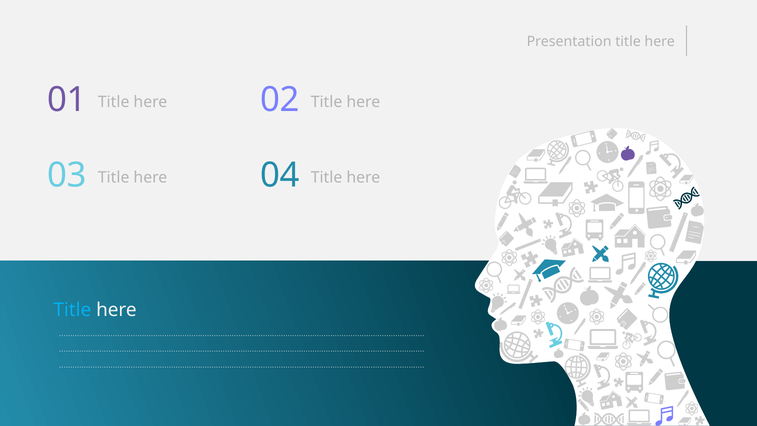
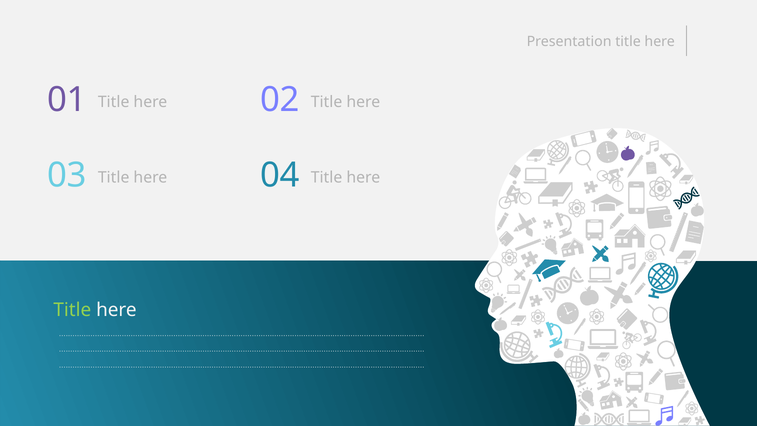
Title colour: light blue -> light green (72, 310)
